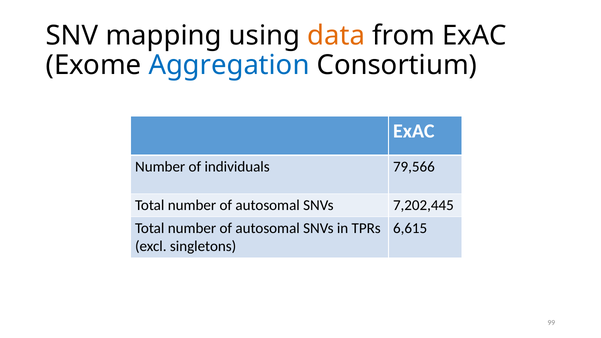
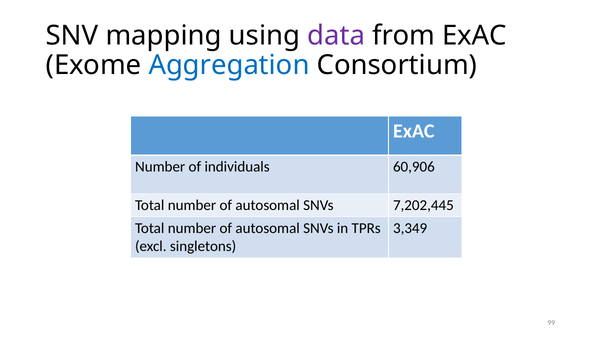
data colour: orange -> purple (336, 36)
79,566: 79,566 -> 60,906 (414, 167)
6,615: 6,615 -> 3,349 (410, 228)
